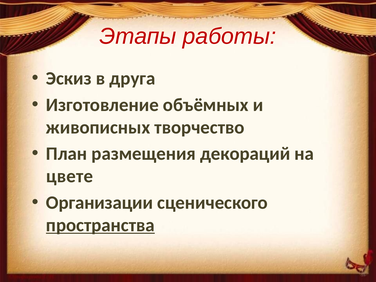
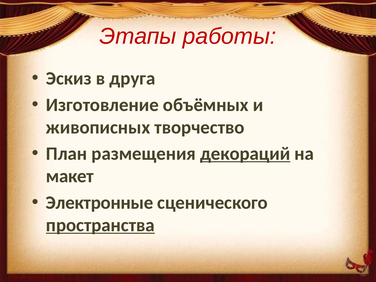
декораций underline: none -> present (245, 154)
цвете: цвете -> макет (70, 176)
Организации: Организации -> Электронные (100, 203)
